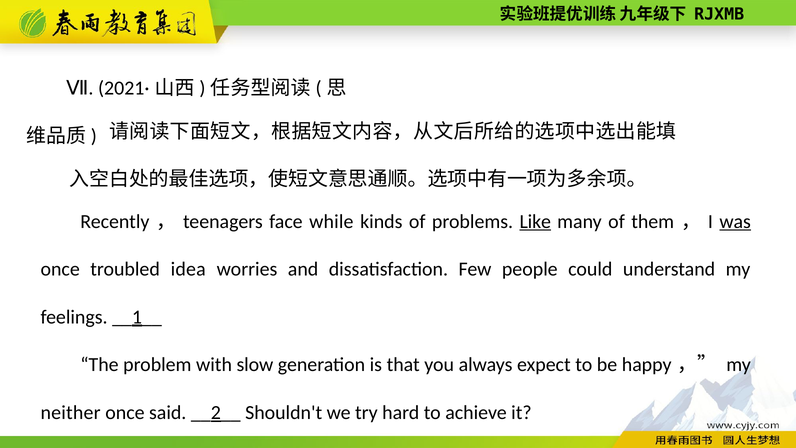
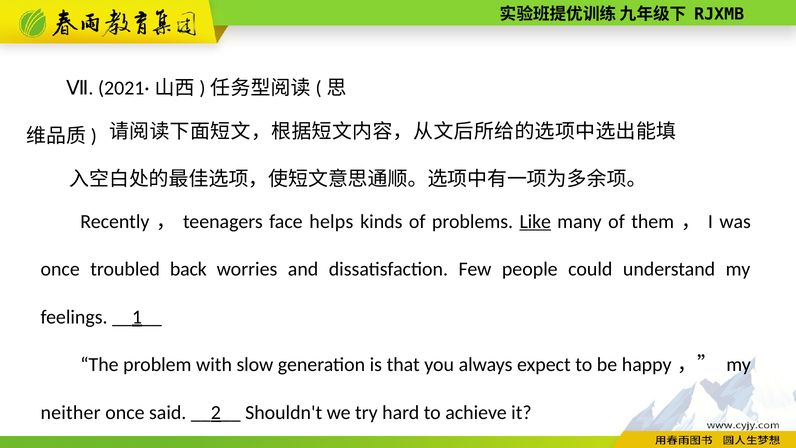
while: while -> helps (331, 221)
was underline: present -> none (735, 221)
idea: idea -> back (188, 269)
